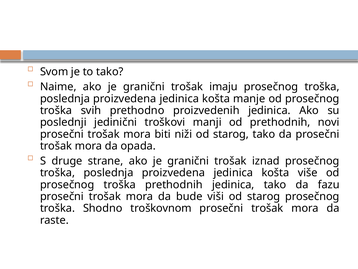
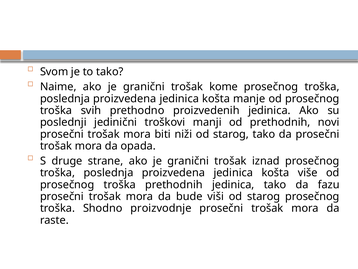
imaju: imaju -> kome (224, 87)
troškovnom: troškovnom -> proizvodnje (161, 208)
